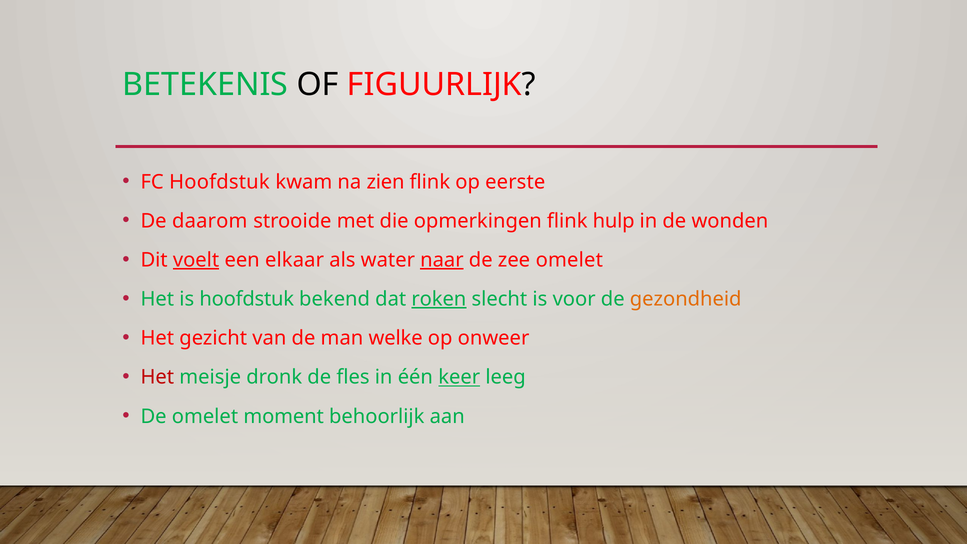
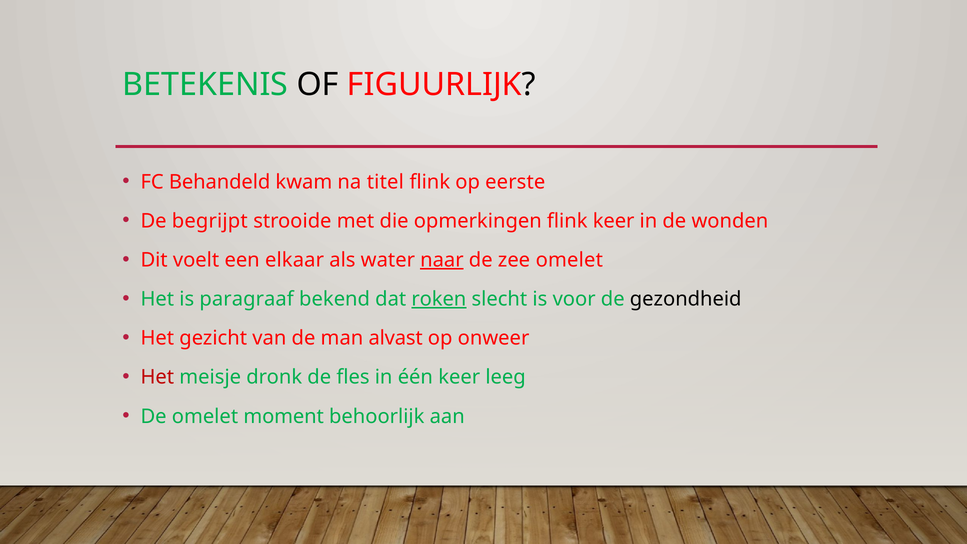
FC Hoofdstuk: Hoofdstuk -> Behandeld (220, 182)
zien: zien -> titel (385, 182)
daarom: daarom -> begrijpt (210, 221)
flink hulp: hulp -> keer (614, 221)
voelt underline: present -> none (196, 260)
is hoofdstuk: hoofdstuk -> paragraaf (247, 299)
gezondheid colour: orange -> black (686, 299)
welke: welke -> alvast (396, 338)
keer underline: present -> none (459, 377)
